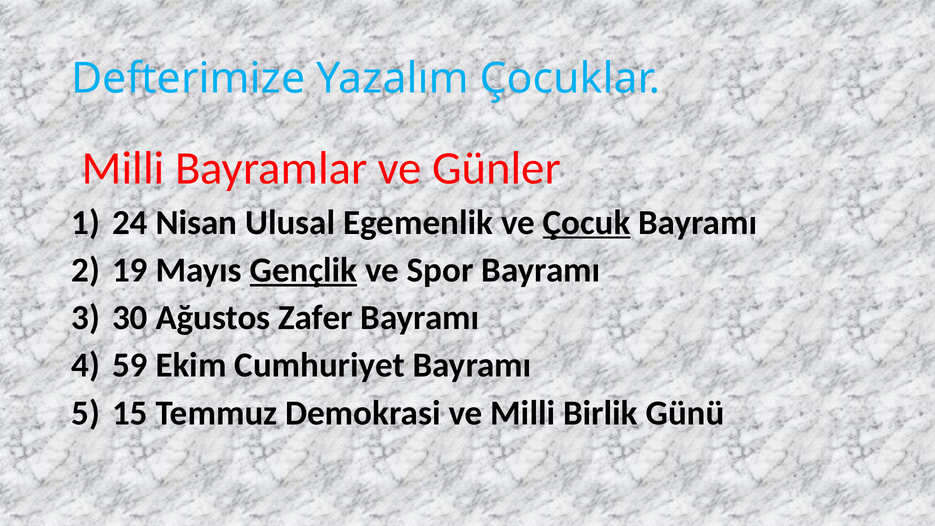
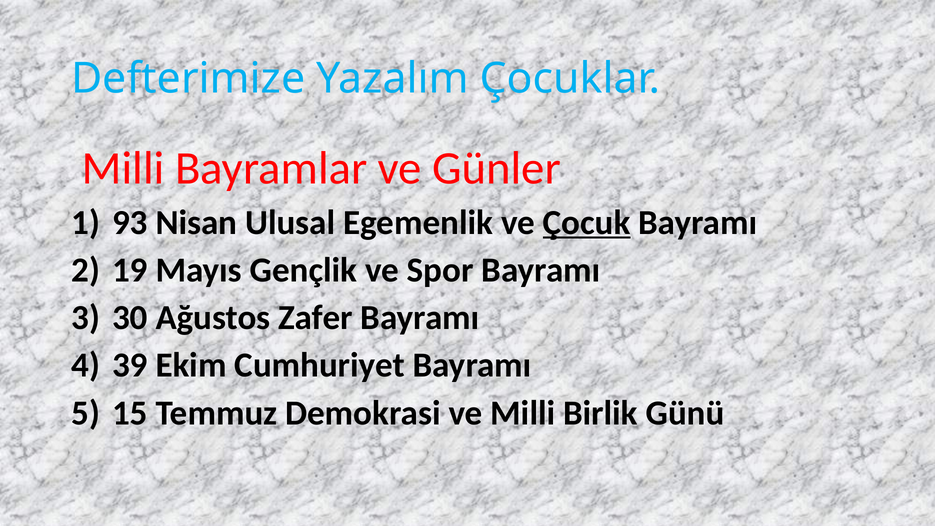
24: 24 -> 93 (130, 222)
Gençlik underline: present -> none (304, 270)
59: 59 -> 39 (130, 365)
